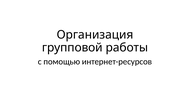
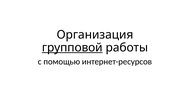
групповой underline: none -> present (72, 47)
